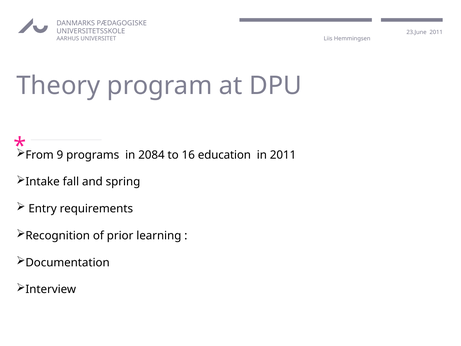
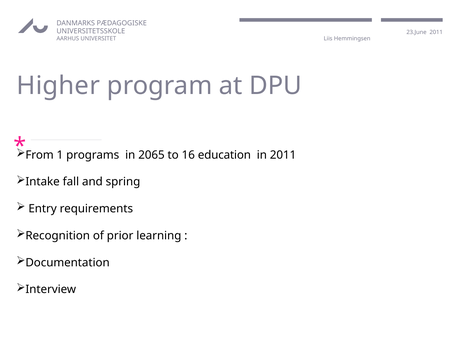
Theory: Theory -> Higher (58, 86)
9: 9 -> 1 (60, 155)
2084: 2084 -> 2065 (151, 155)
